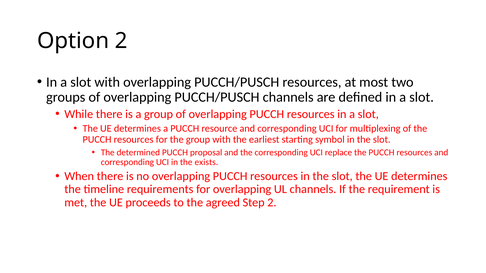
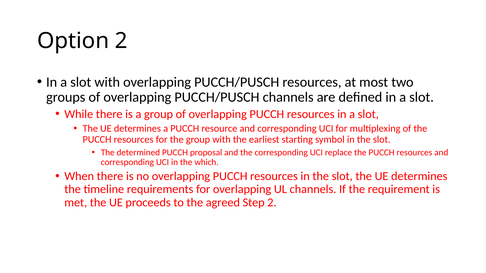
exists: exists -> which (206, 162)
